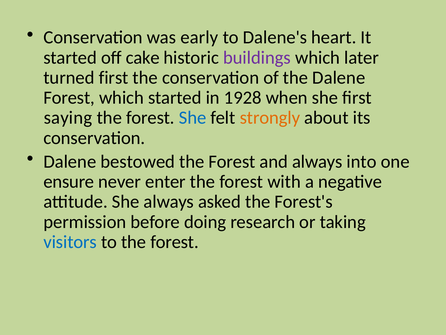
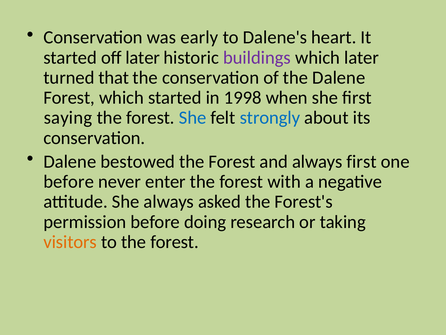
off cake: cake -> later (143, 57)
turned first: first -> that (114, 78)
1928: 1928 -> 1998 (243, 98)
strongly colour: orange -> blue (270, 118)
always into: into -> first (362, 161)
ensure: ensure -> before (69, 181)
visitors colour: blue -> orange (70, 242)
